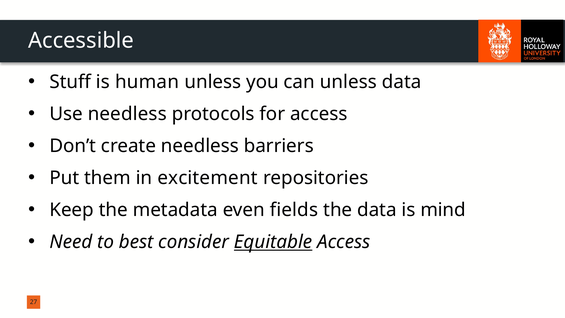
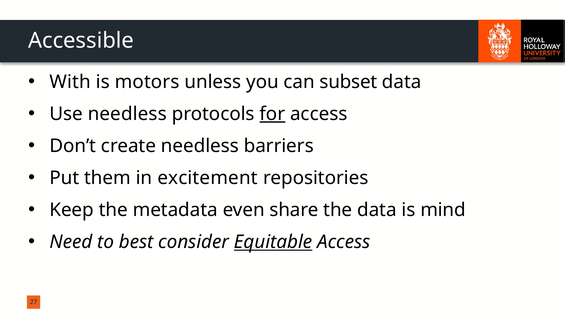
Stuff: Stuff -> With (70, 82)
human: human -> motors (147, 82)
can unless: unless -> subset (348, 82)
for underline: none -> present (272, 114)
fields: fields -> share (294, 210)
